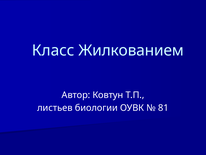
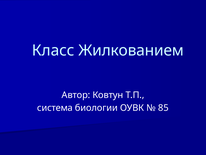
листьев: листьев -> система (55, 108)
81: 81 -> 85 (163, 108)
